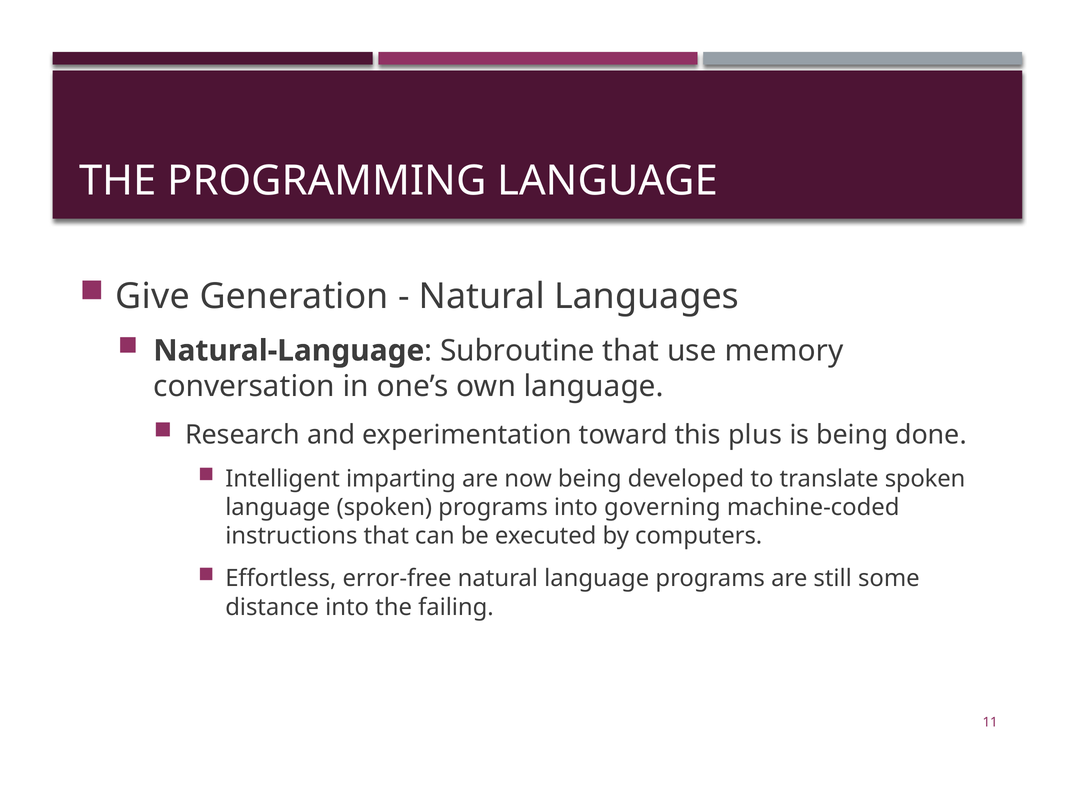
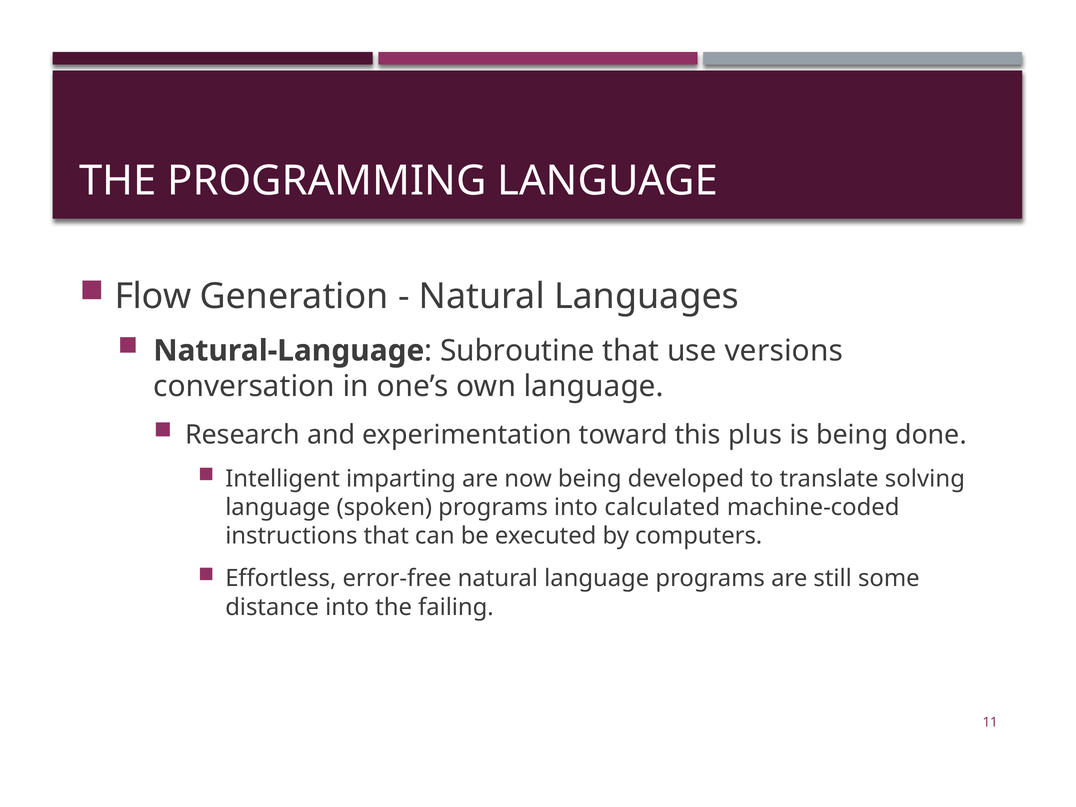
Give: Give -> Flow (153, 297)
memory: memory -> versions (784, 351)
translate spoken: spoken -> solving (925, 479)
governing: governing -> calculated (662, 507)
